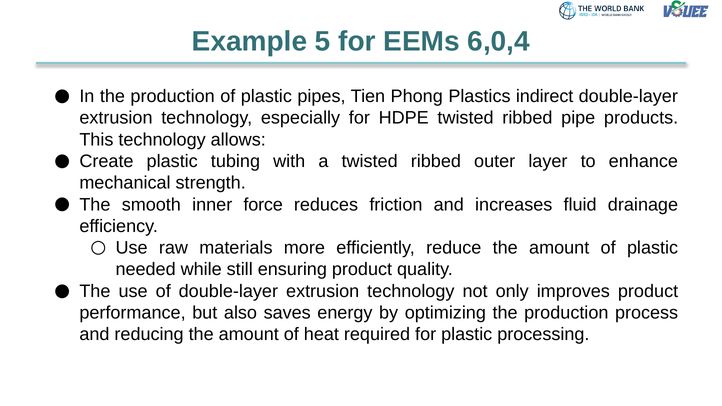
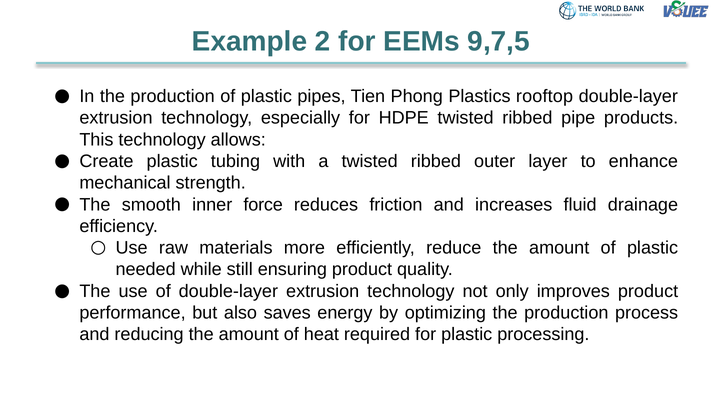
5: 5 -> 2 (323, 42)
6,0,4: 6,0,4 -> 9,7,5 (499, 42)
indirect: indirect -> rooftop (545, 96)
